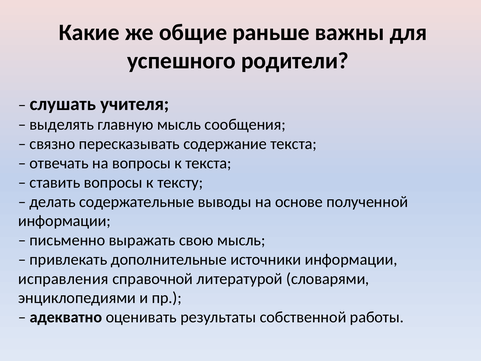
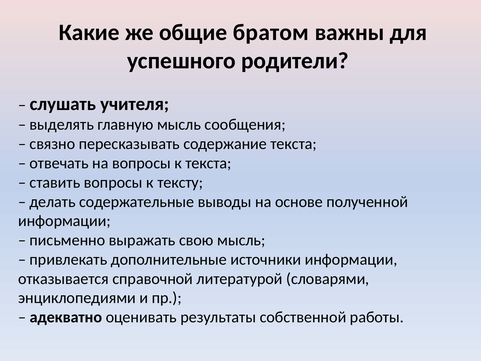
раньше: раньше -> братом (271, 33)
исправления: исправления -> отказывается (63, 279)
